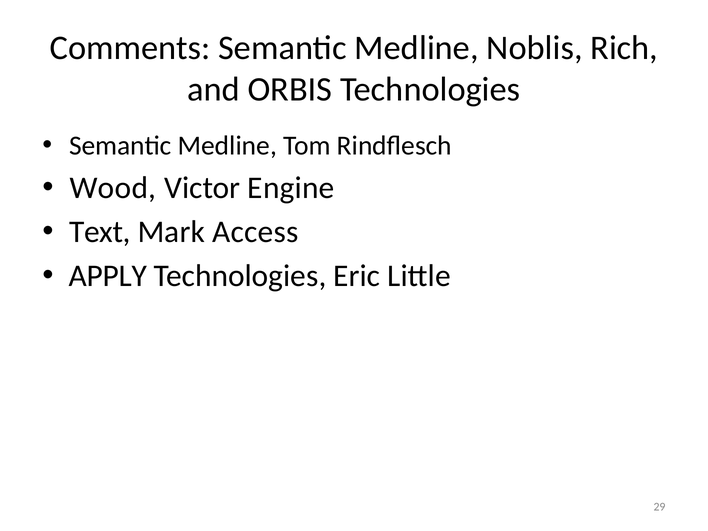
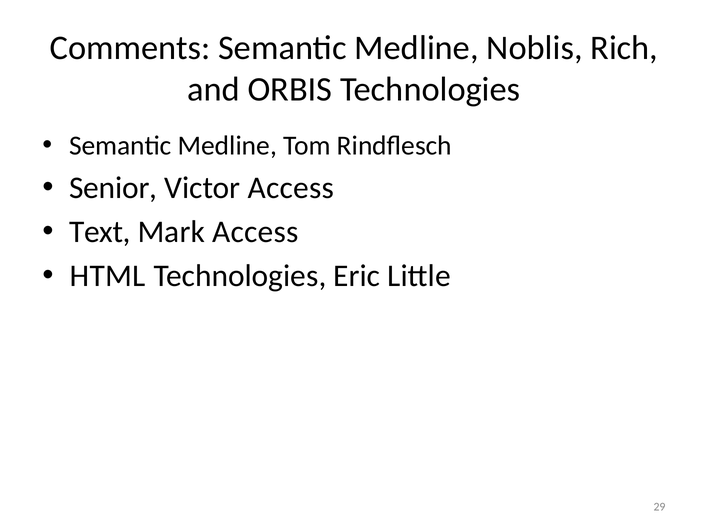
Wood: Wood -> Senior (113, 188)
Victor Engine: Engine -> Access (291, 188)
APPLY: APPLY -> HTML (108, 276)
